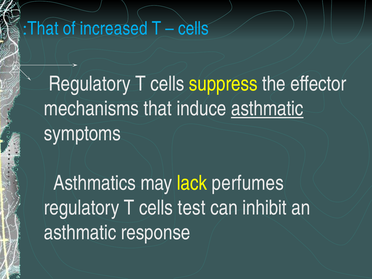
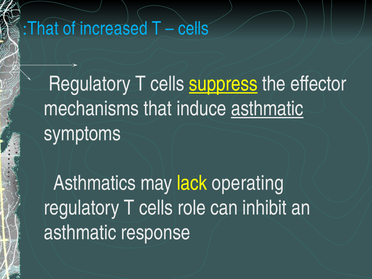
suppress underline: none -> present (223, 84)
perfumes: perfumes -> operating (248, 183)
test: test -> role (192, 208)
